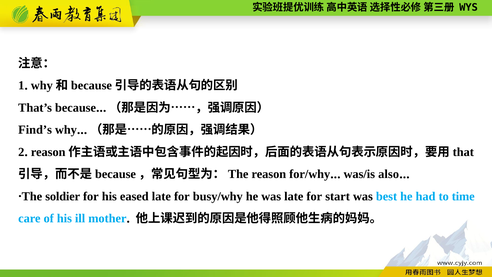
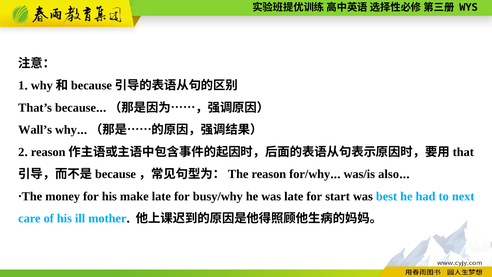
Find’s: Find’s -> Wall’s (35, 130)
soldier: soldier -> money (63, 196)
eased: eased -> make (134, 196)
time: time -> next (463, 196)
